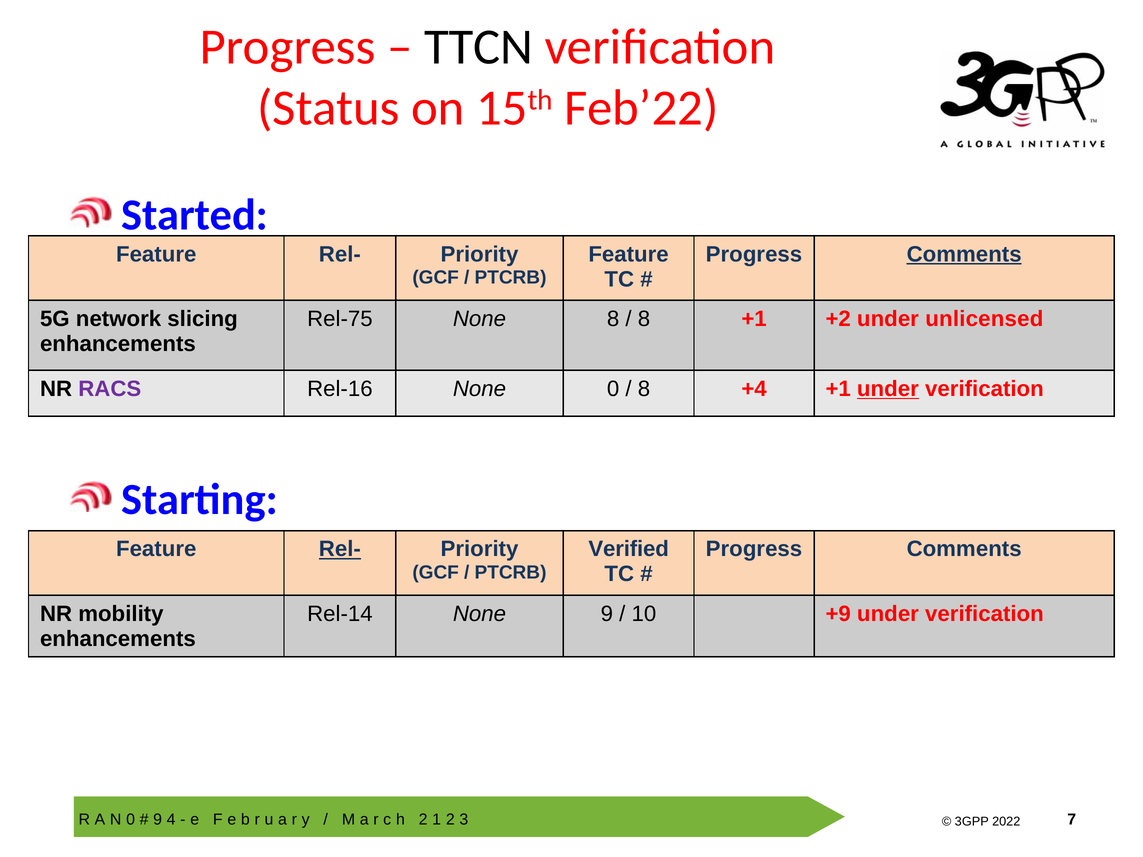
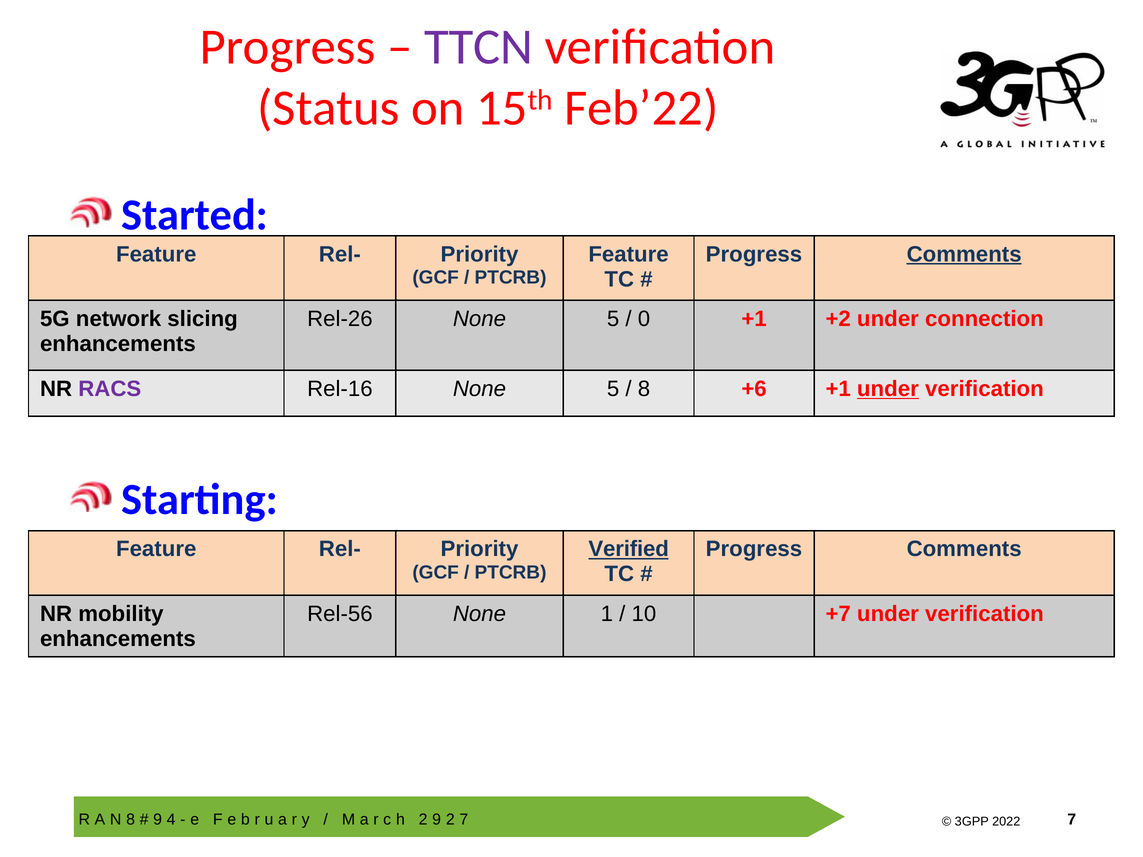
TTCN colour: black -> purple (479, 47)
Rel-75: Rel-75 -> Rel-26 (340, 319)
8: 8 -> 5 (613, 319)
8: 8 -> 0 (644, 319)
unlicensed: unlicensed -> connection (984, 319)
Rel-16 None 0: 0 -> 5 (613, 389)
+4: +4 -> +6 (754, 389)
Rel- underline: present -> none (340, 549)
Verified underline: none -> present (629, 549)
Rel-14: Rel-14 -> Rel-56 (340, 614)
None 9: 9 -> 1 (607, 614)
+9: +9 -> +7 (838, 614)
0: 0 -> 8 (131, 820)
2 1: 1 -> 9 (437, 820)
2 3: 3 -> 7 (464, 820)
